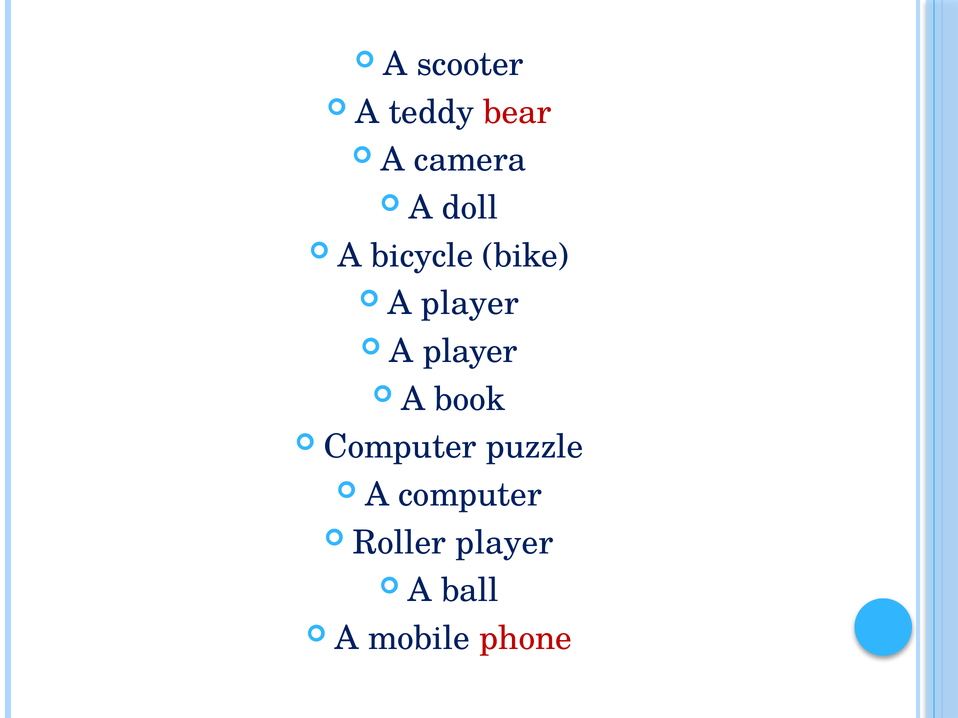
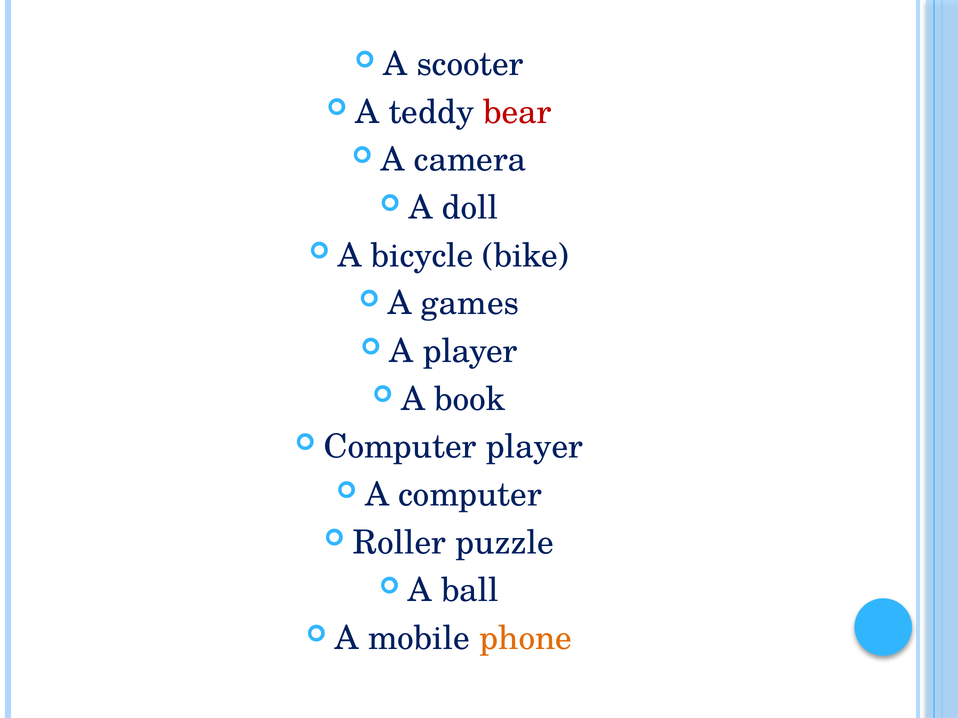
player: player -> games (470, 304)
Computer puzzle: puzzle -> player (534, 447)
Roller player: player -> puzzle (505, 543)
phone colour: red -> orange (526, 639)
